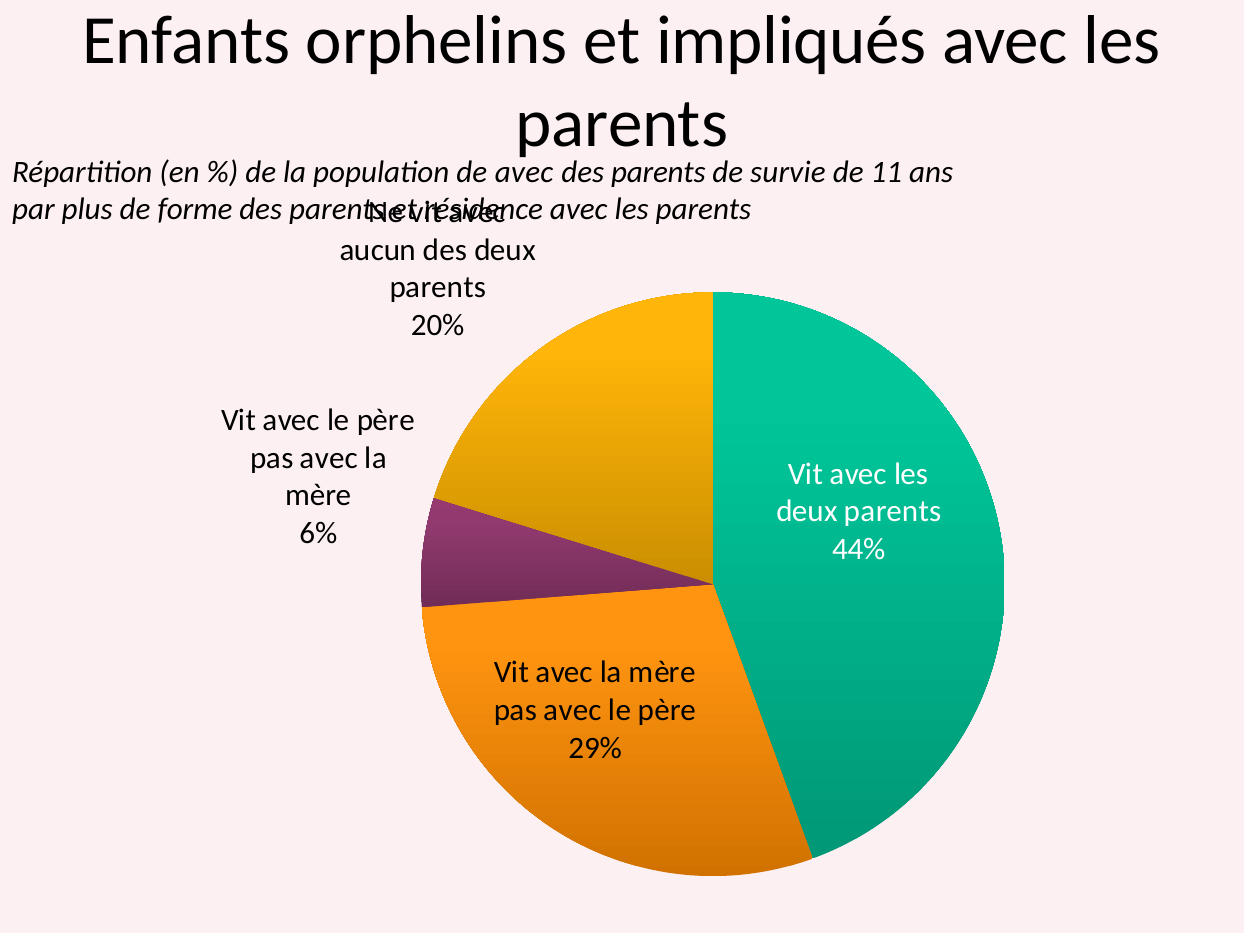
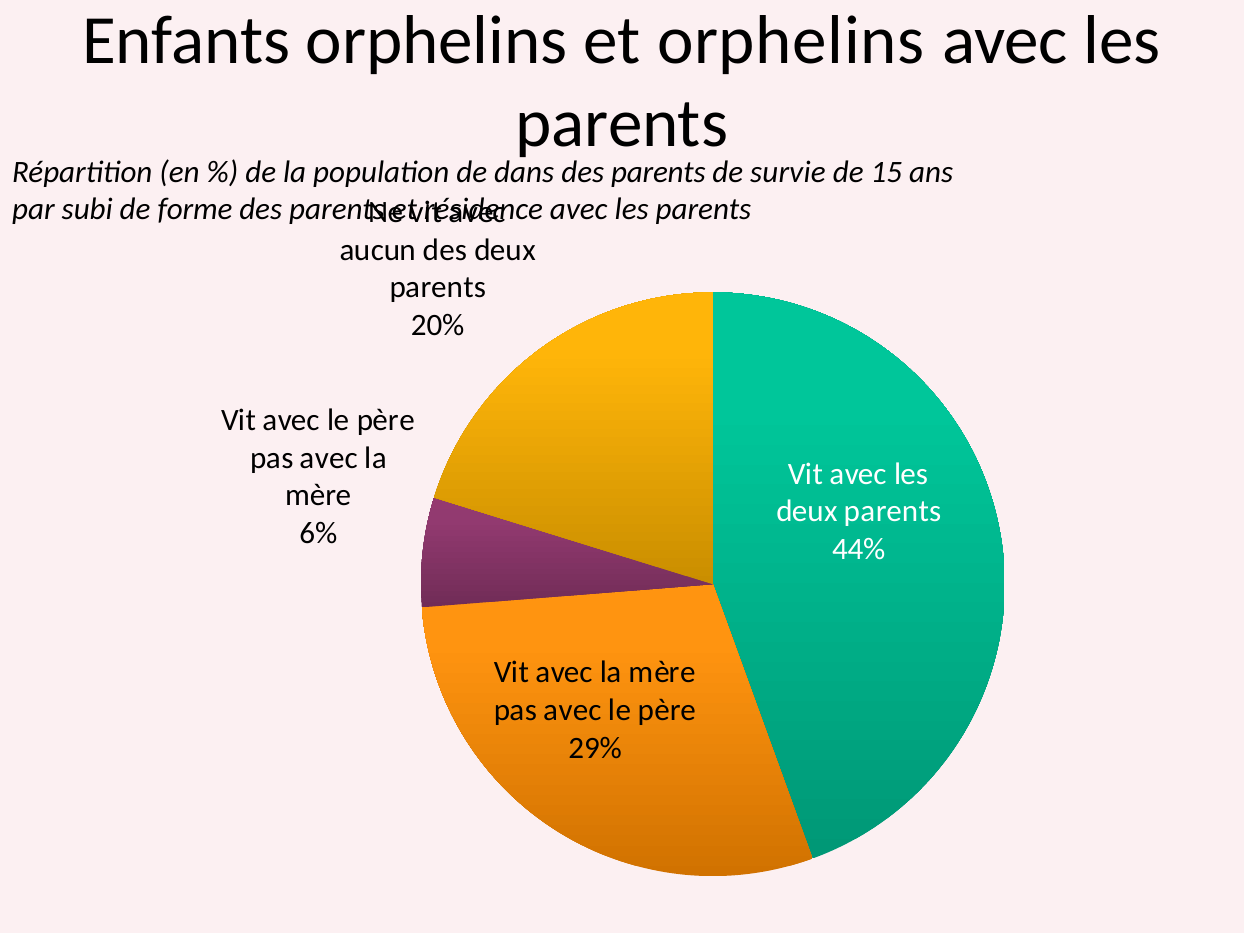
et impliqués: impliqués -> orphelins (791, 41)
de avec: avec -> dans (524, 172)
11: 11 -> 15 (886, 172)
plus: plus -> subi (87, 209)
